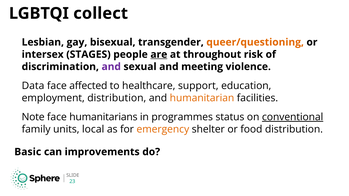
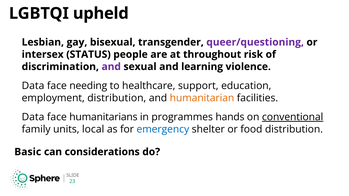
collect: collect -> upheld (101, 13)
queer/questioning colour: orange -> purple (255, 42)
STAGES: STAGES -> STATUS (88, 55)
are underline: present -> none (159, 55)
meeting: meeting -> learning (202, 67)
affected: affected -> needing (88, 86)
Note: Note -> Data (33, 117)
status: status -> hands (230, 117)
emergency colour: orange -> blue (163, 129)
improvements: improvements -> considerations (102, 152)
